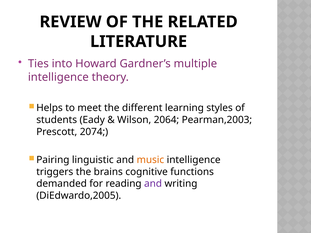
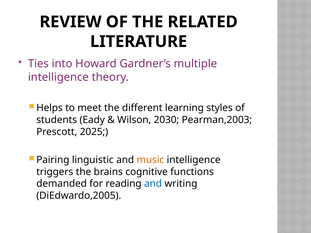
2064: 2064 -> 2030 (166, 120)
2074: 2074 -> 2025 (94, 132)
and colour: purple -> blue (153, 184)
